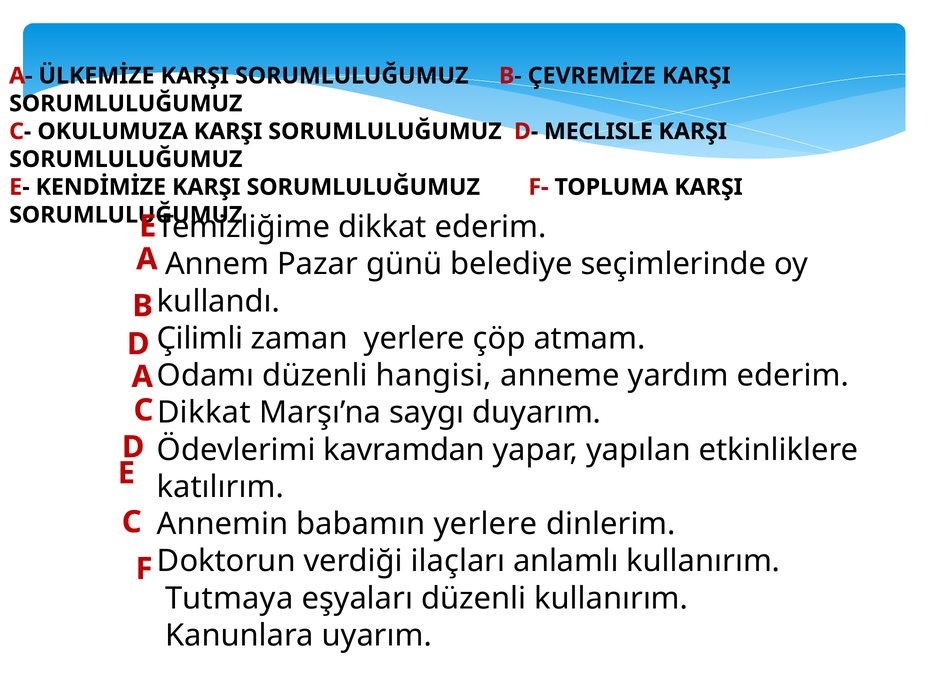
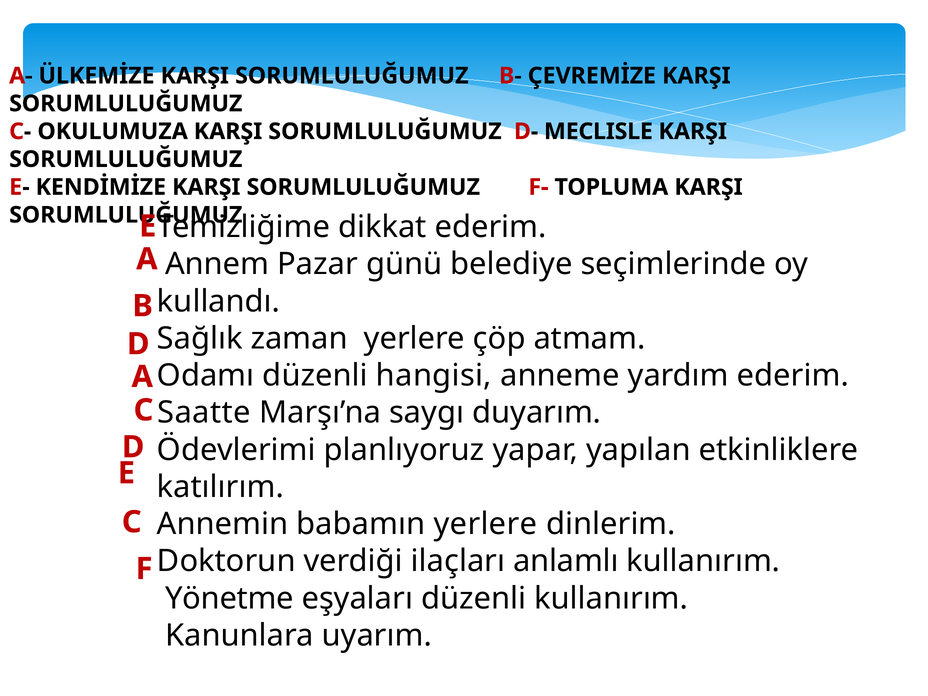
Çilimli: Çilimli -> Sağlık (200, 338)
Dikkat: Dikkat -> Saatte (204, 413)
kavramdan: kavramdan -> planlıyoruz (404, 450)
Tutmaya: Tutmaya -> Yönetme (229, 598)
